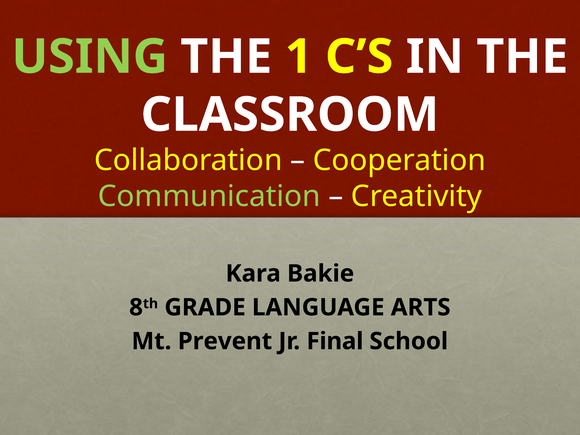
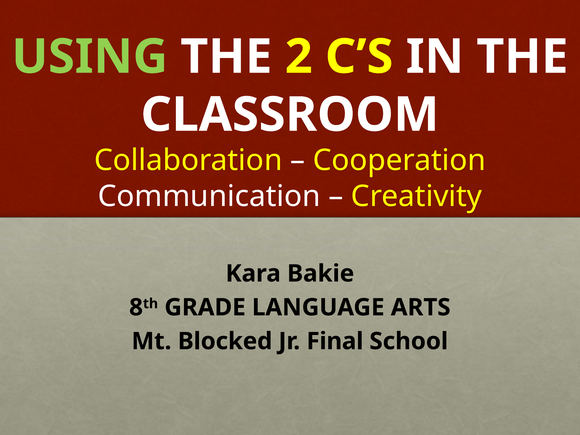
1: 1 -> 2 (299, 57)
Communication colour: light green -> white (209, 196)
Prevent: Prevent -> Blocked (225, 341)
